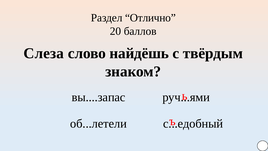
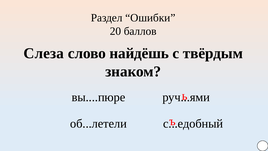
Отлично: Отлично -> Ошибки (150, 18)
вы....запас: вы....запас -> вы....пюре (99, 97)
